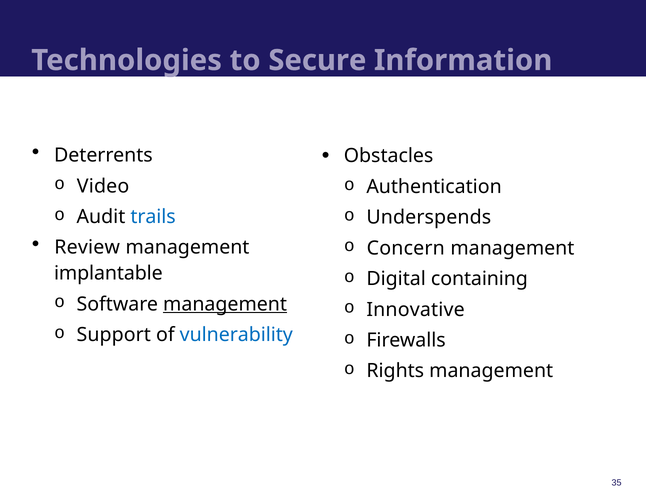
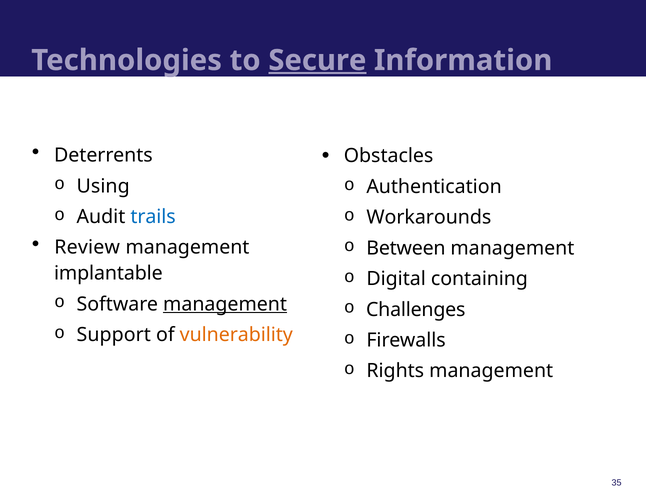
Secure underline: none -> present (317, 60)
Video: Video -> Using (103, 186)
Underspends: Underspends -> Workarounds (429, 218)
Concern: Concern -> Between (406, 248)
Innovative: Innovative -> Challenges (416, 310)
vulnerability colour: blue -> orange (236, 335)
